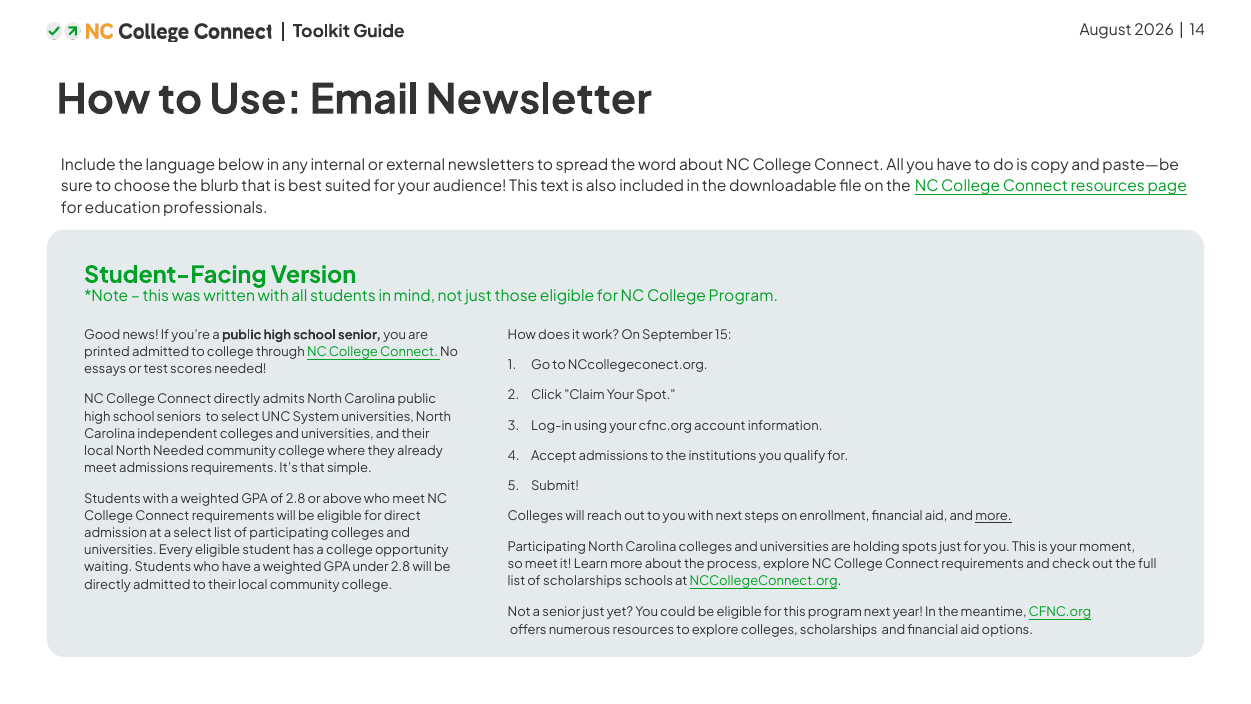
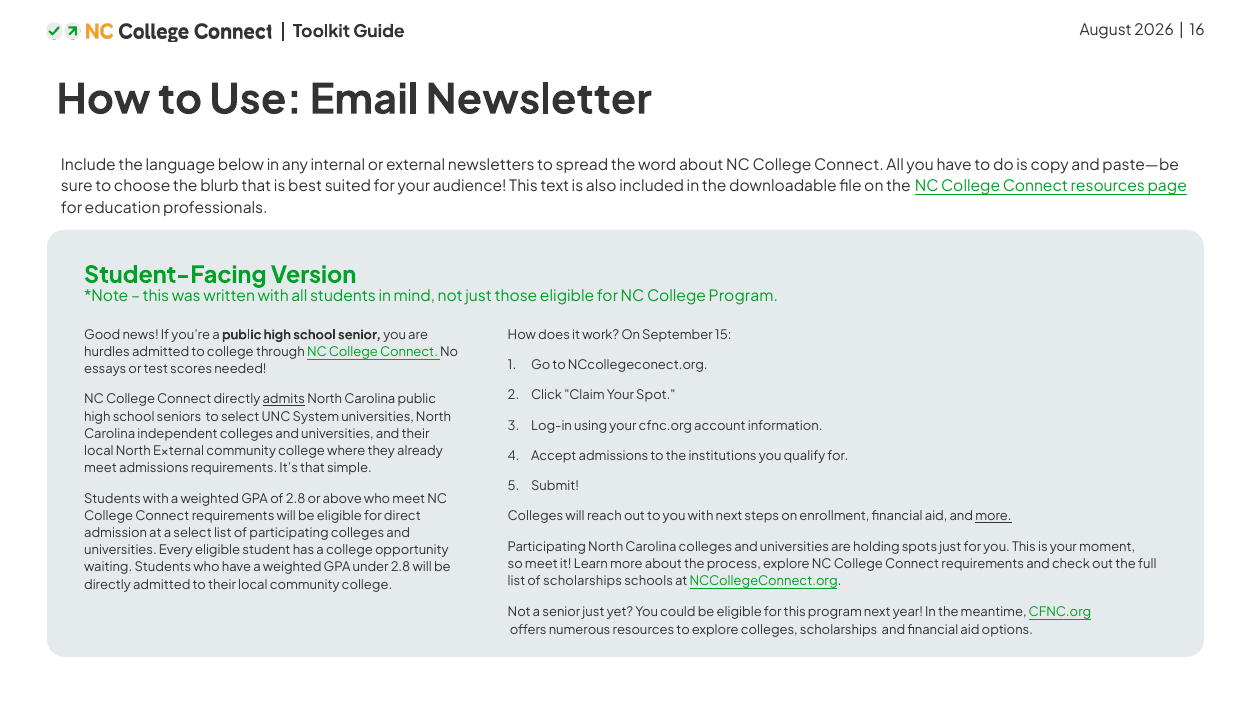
14: 14 -> 16 (1197, 31)
printed: printed -> hurdles (107, 352)
admits underline: none -> present (284, 399)
North Needed: Needed -> External (179, 451)
